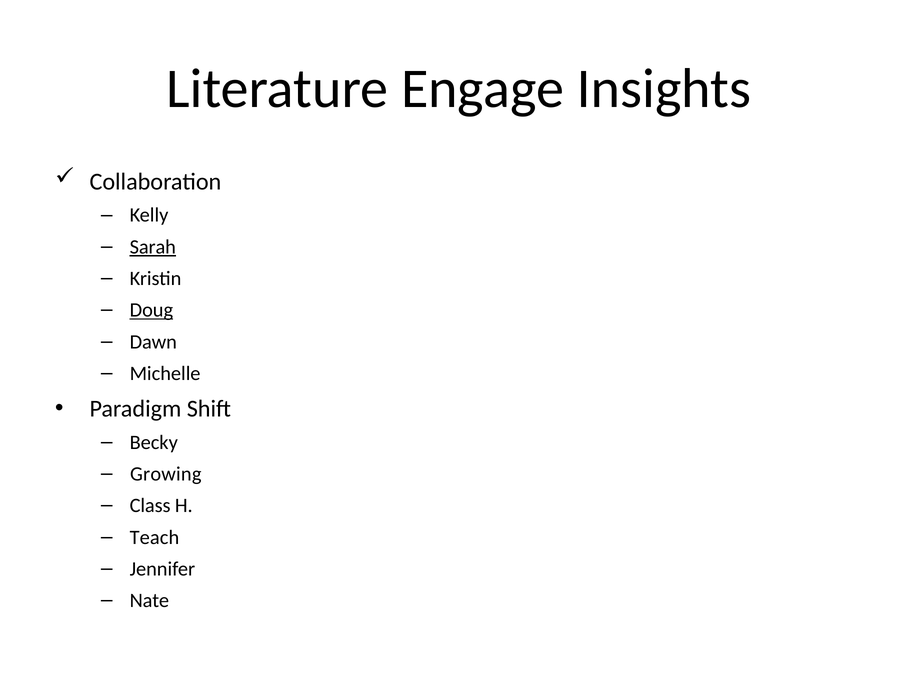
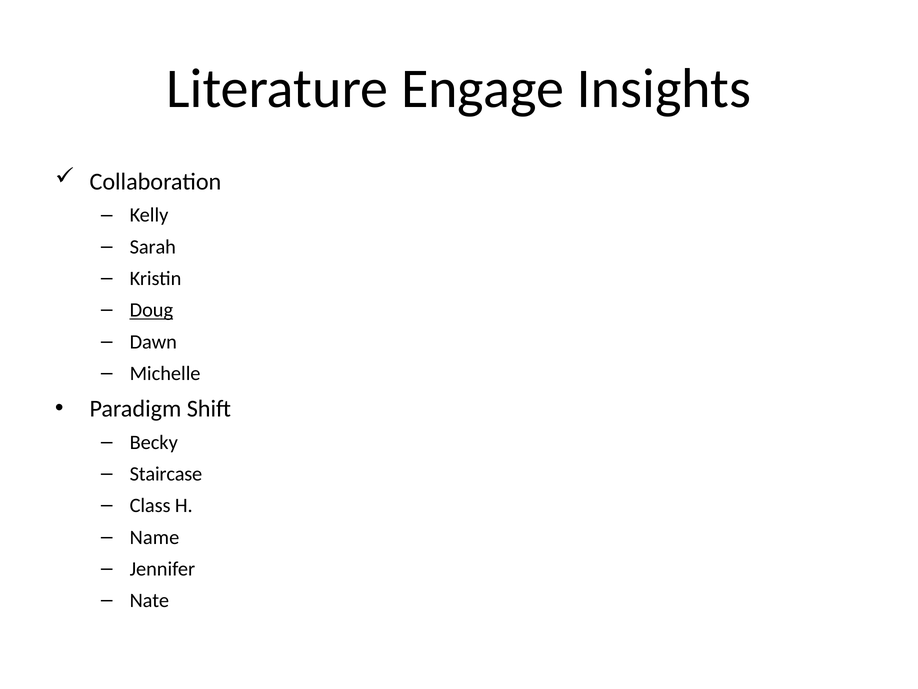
Sarah underline: present -> none (153, 247)
Growing: Growing -> Staircase (166, 474)
Teach: Teach -> Name (154, 537)
